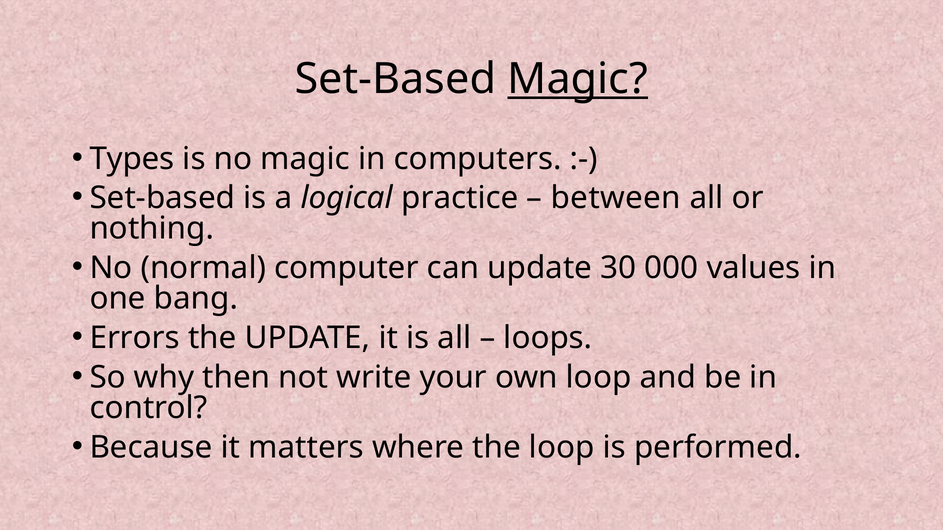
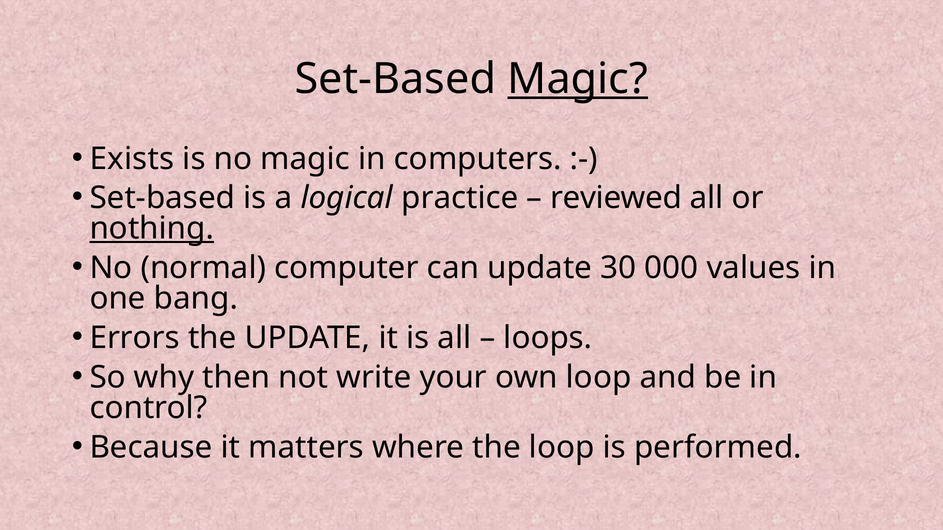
Types: Types -> Exists (132, 159)
between: between -> reviewed (616, 198)
nothing underline: none -> present (152, 229)
